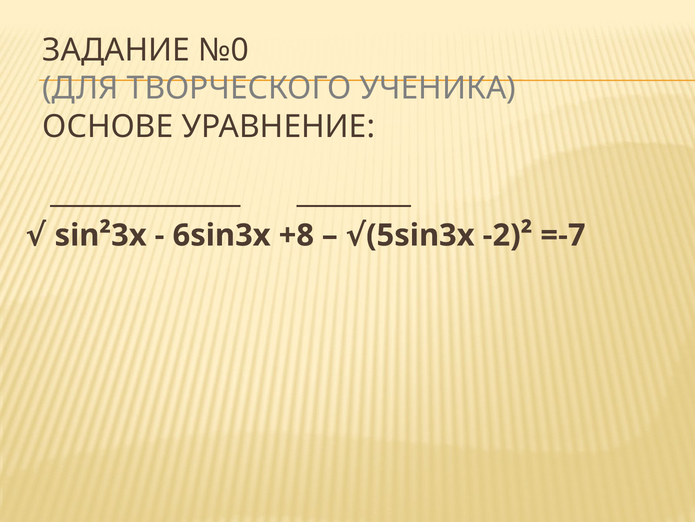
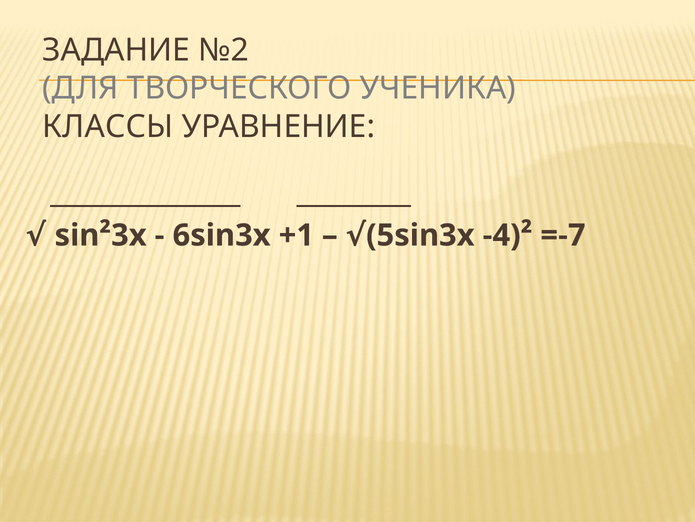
№0: №0 -> №2 (224, 50)
ОСНОВЕ: ОСНОВЕ -> КЛАССЫ (108, 126)
+8: +8 -> +1 (296, 235)
-2)²: -2)² -> -4)² (508, 235)
